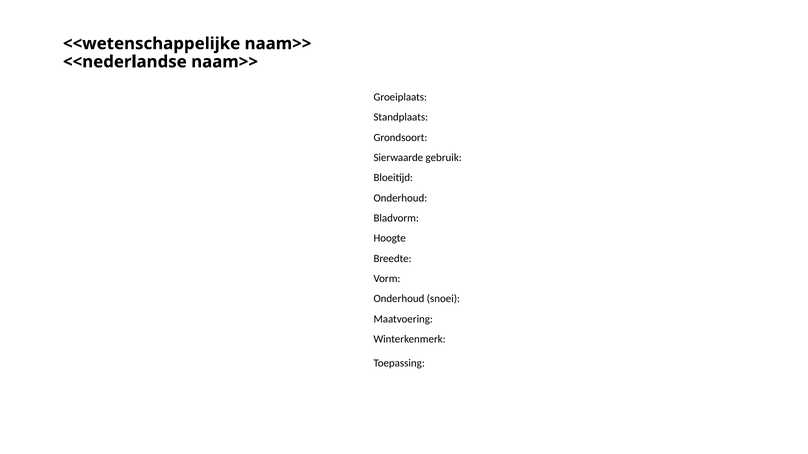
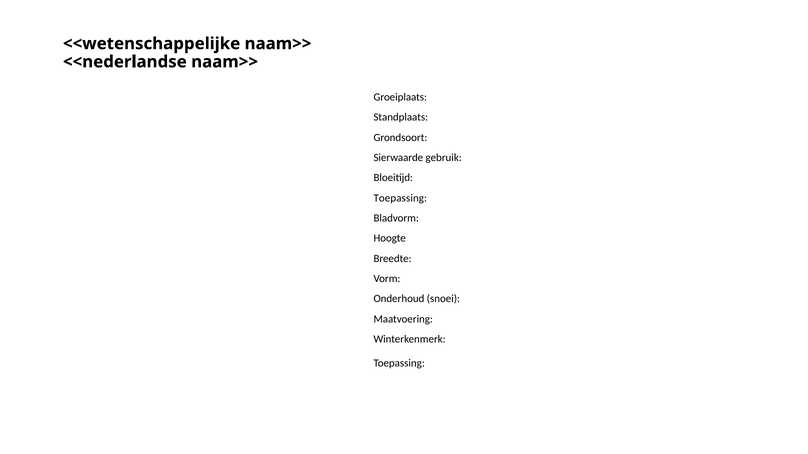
Onderhoud: Onderhoud -> Toepassing (400, 198)
